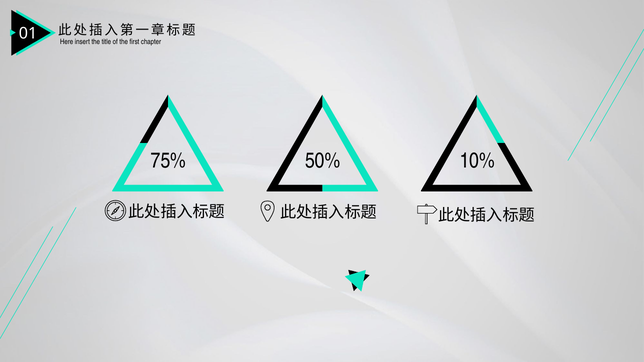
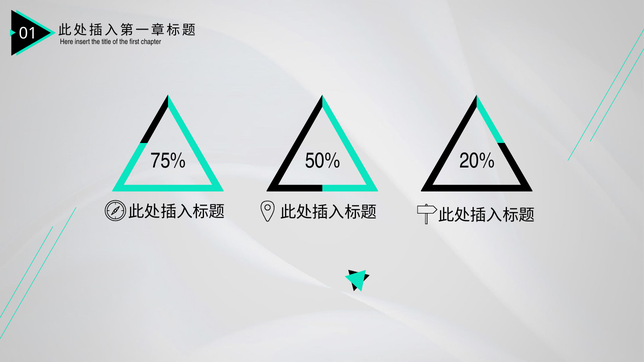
10%: 10% -> 20% (477, 161)
